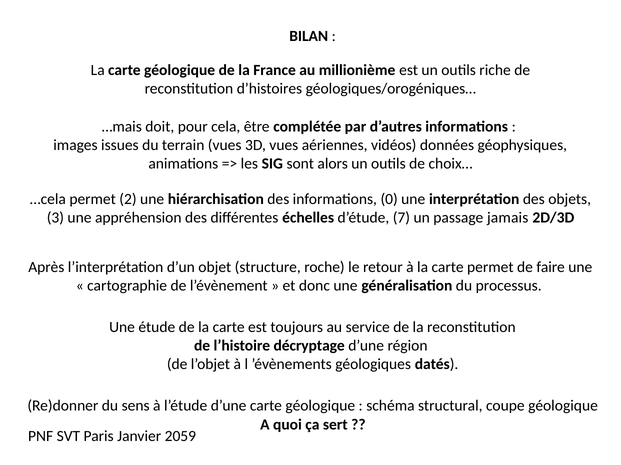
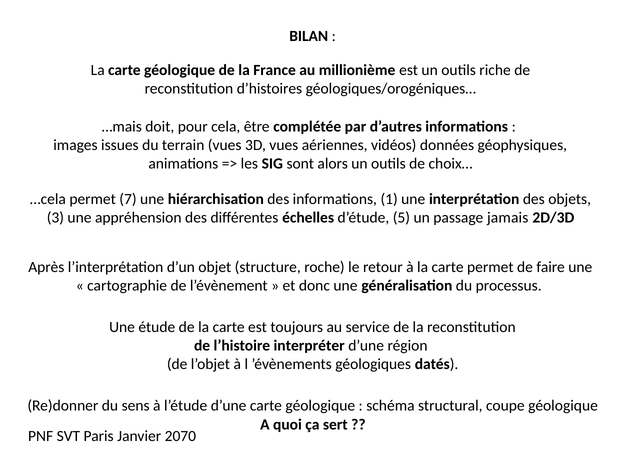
2: 2 -> 7 (128, 199)
0: 0 -> 1 (389, 199)
7: 7 -> 5 (401, 218)
décryptage: décryptage -> interpréter (309, 346)
2059: 2059 -> 2070 (180, 437)
